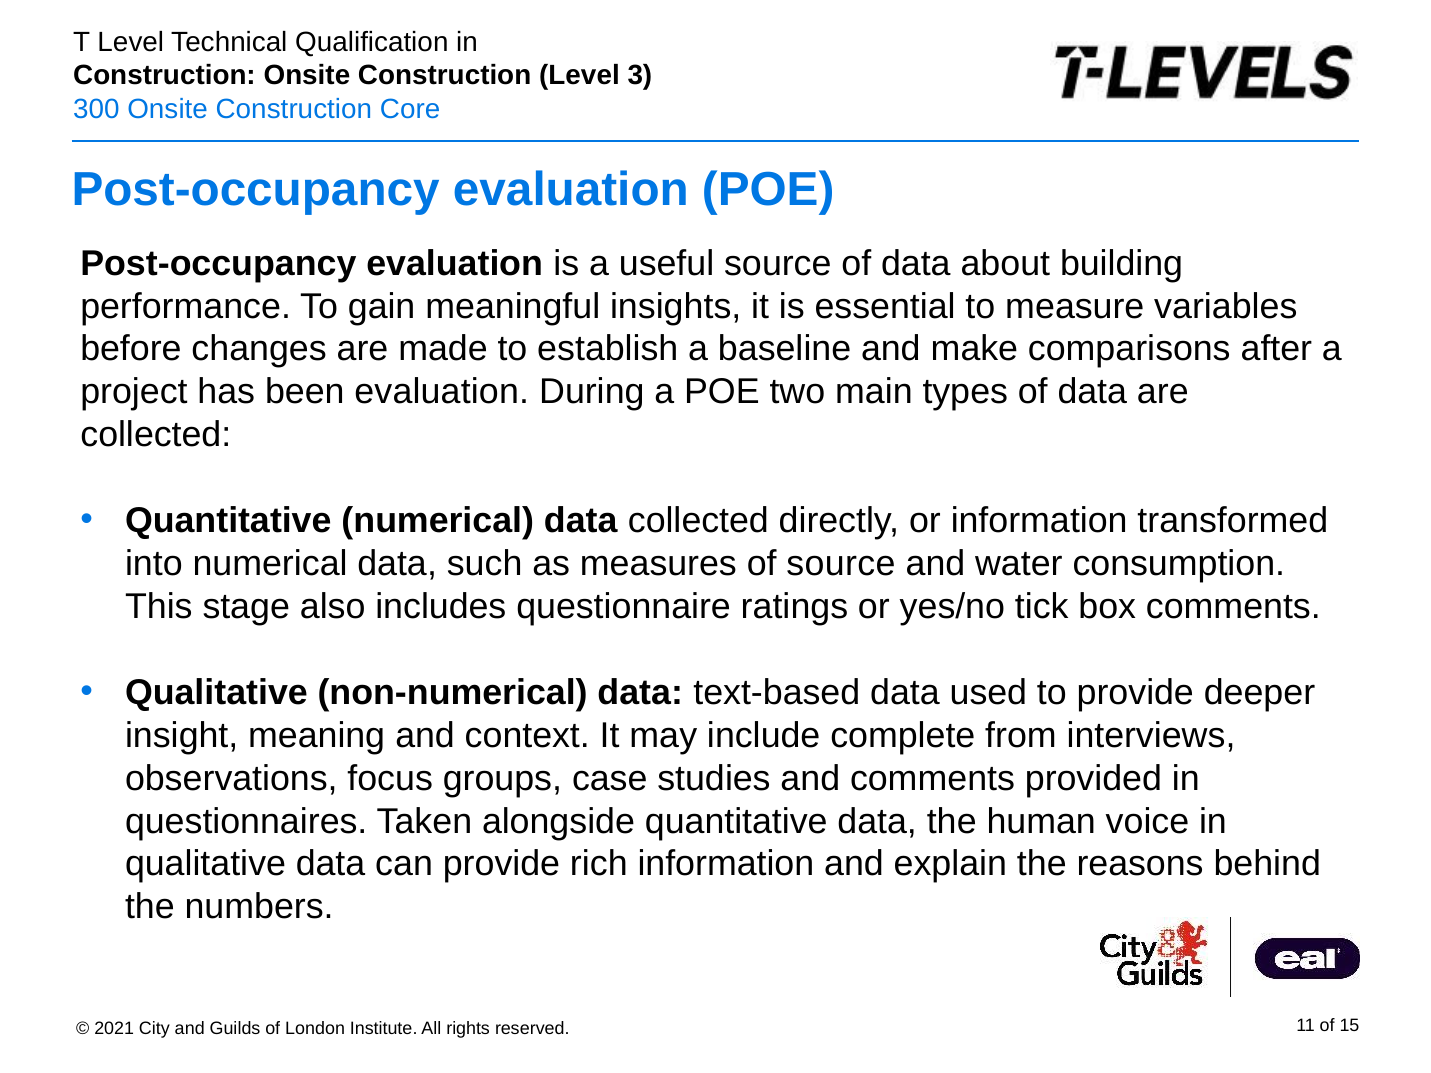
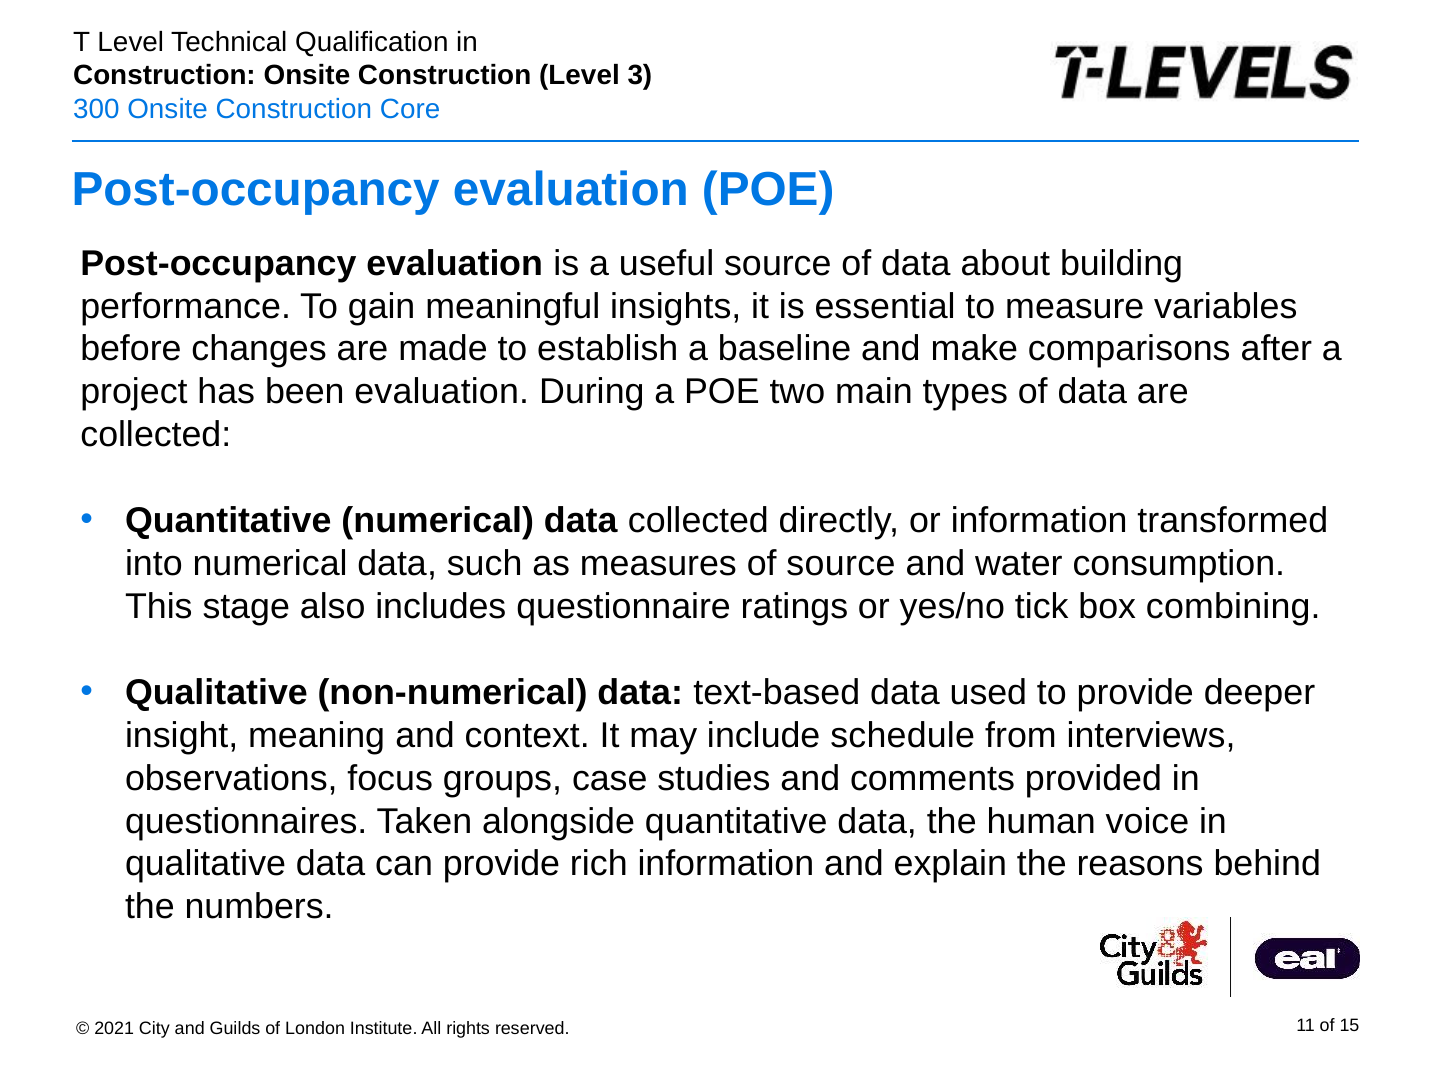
box comments: comments -> combining (1233, 607)
complete: complete -> schedule (903, 736)
